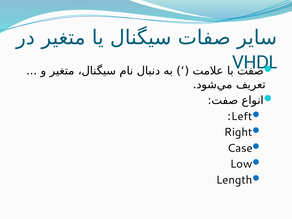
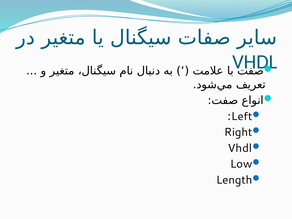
Case: Case -> Vhdl (240, 148)
